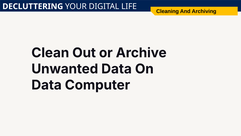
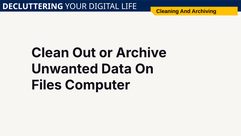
Data: Data -> Files (47, 85)
